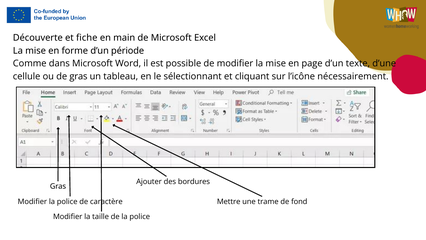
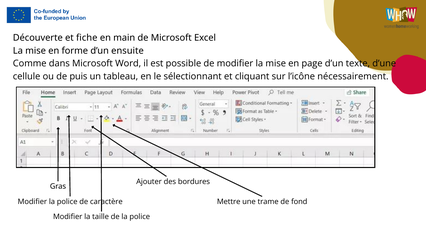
période: période -> ensuite (127, 51)
de gras: gras -> puis (78, 76)
